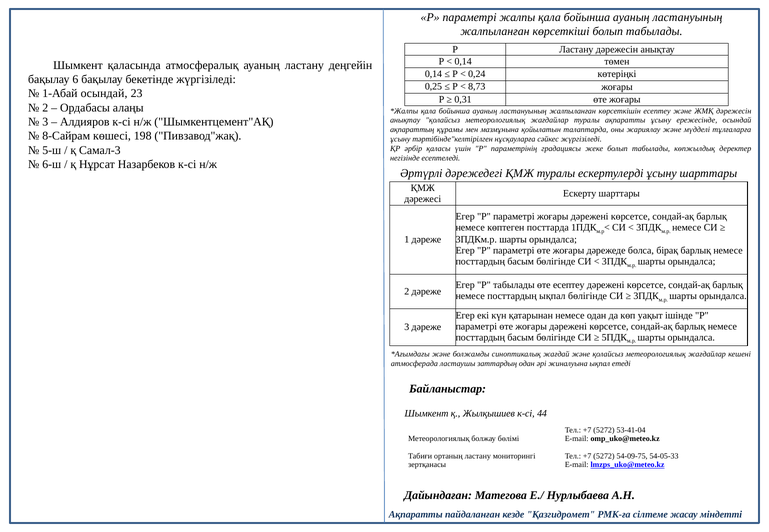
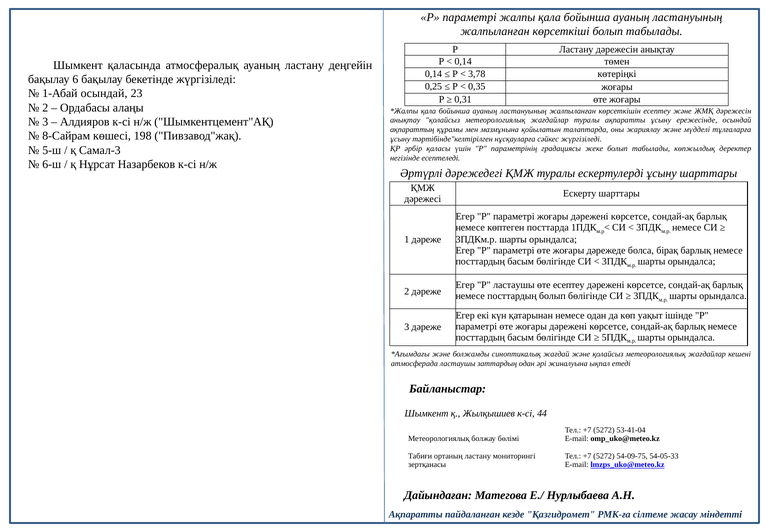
0,24: 0,24 -> 3,78 (477, 74)
8,73: 8,73 -> 0,35 (477, 87)
Р табылады: табылады -> ластаушы (514, 285)
посттардың ықпал: ықпал -> болып (552, 296)
